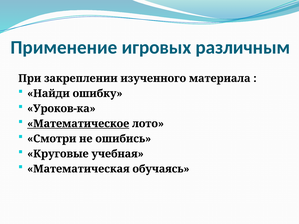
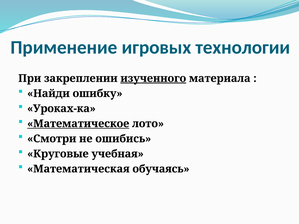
различным: различным -> технологии (243, 48)
изученного underline: none -> present (153, 78)
Уроков-ка: Уроков-ка -> Уроках-ка (61, 109)
